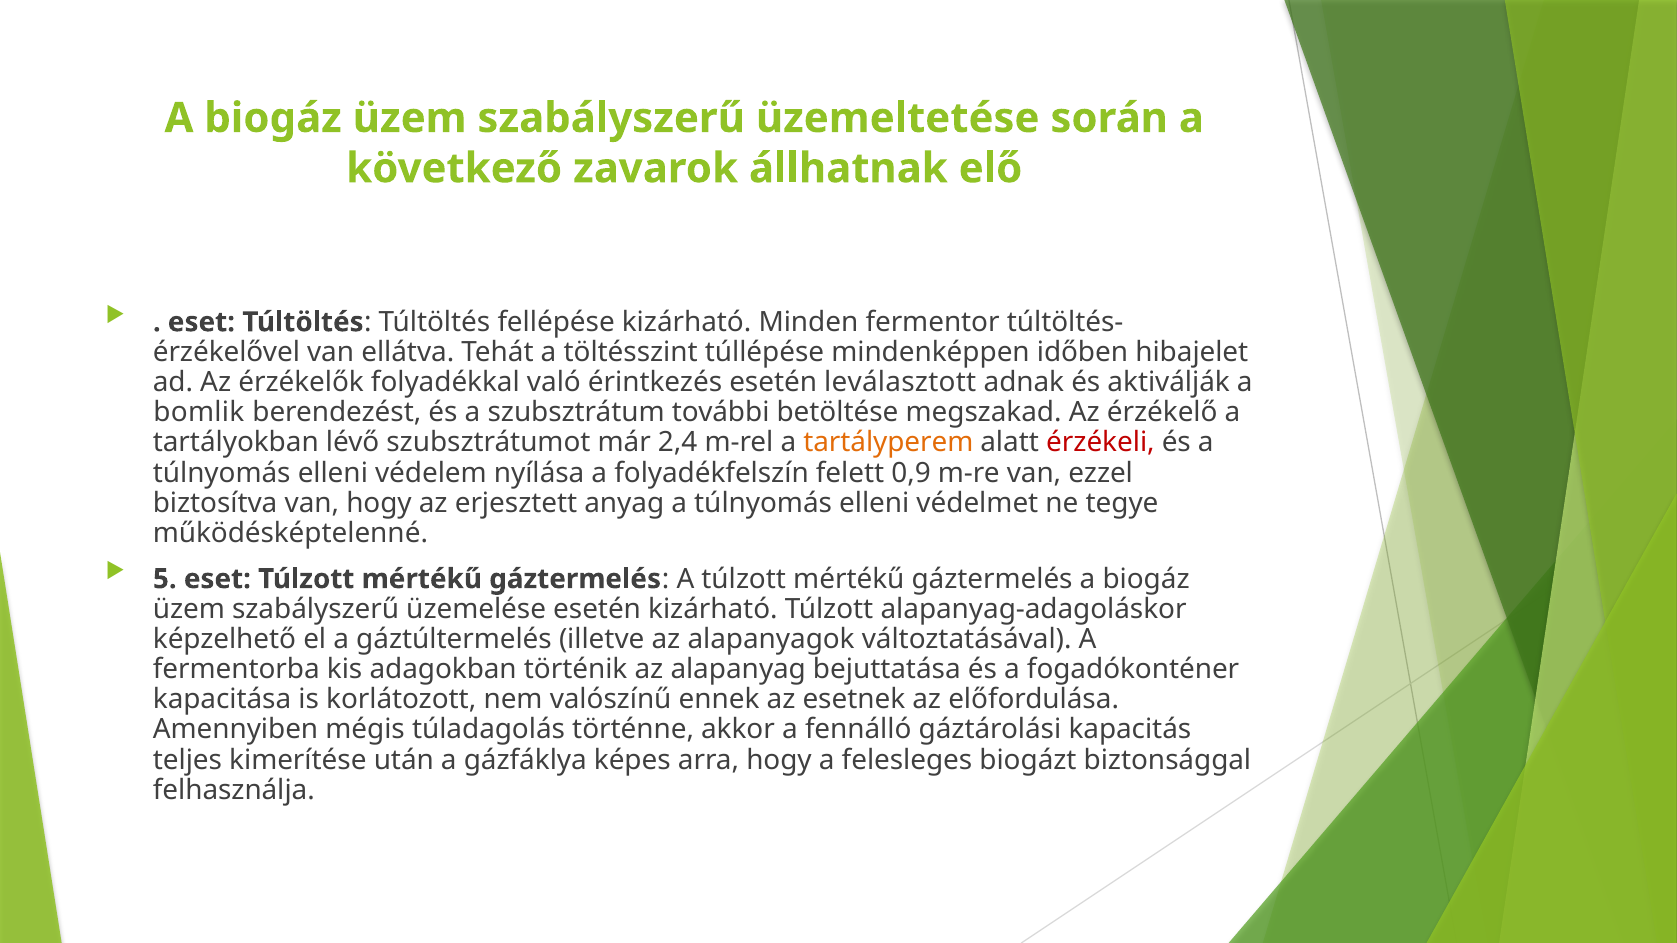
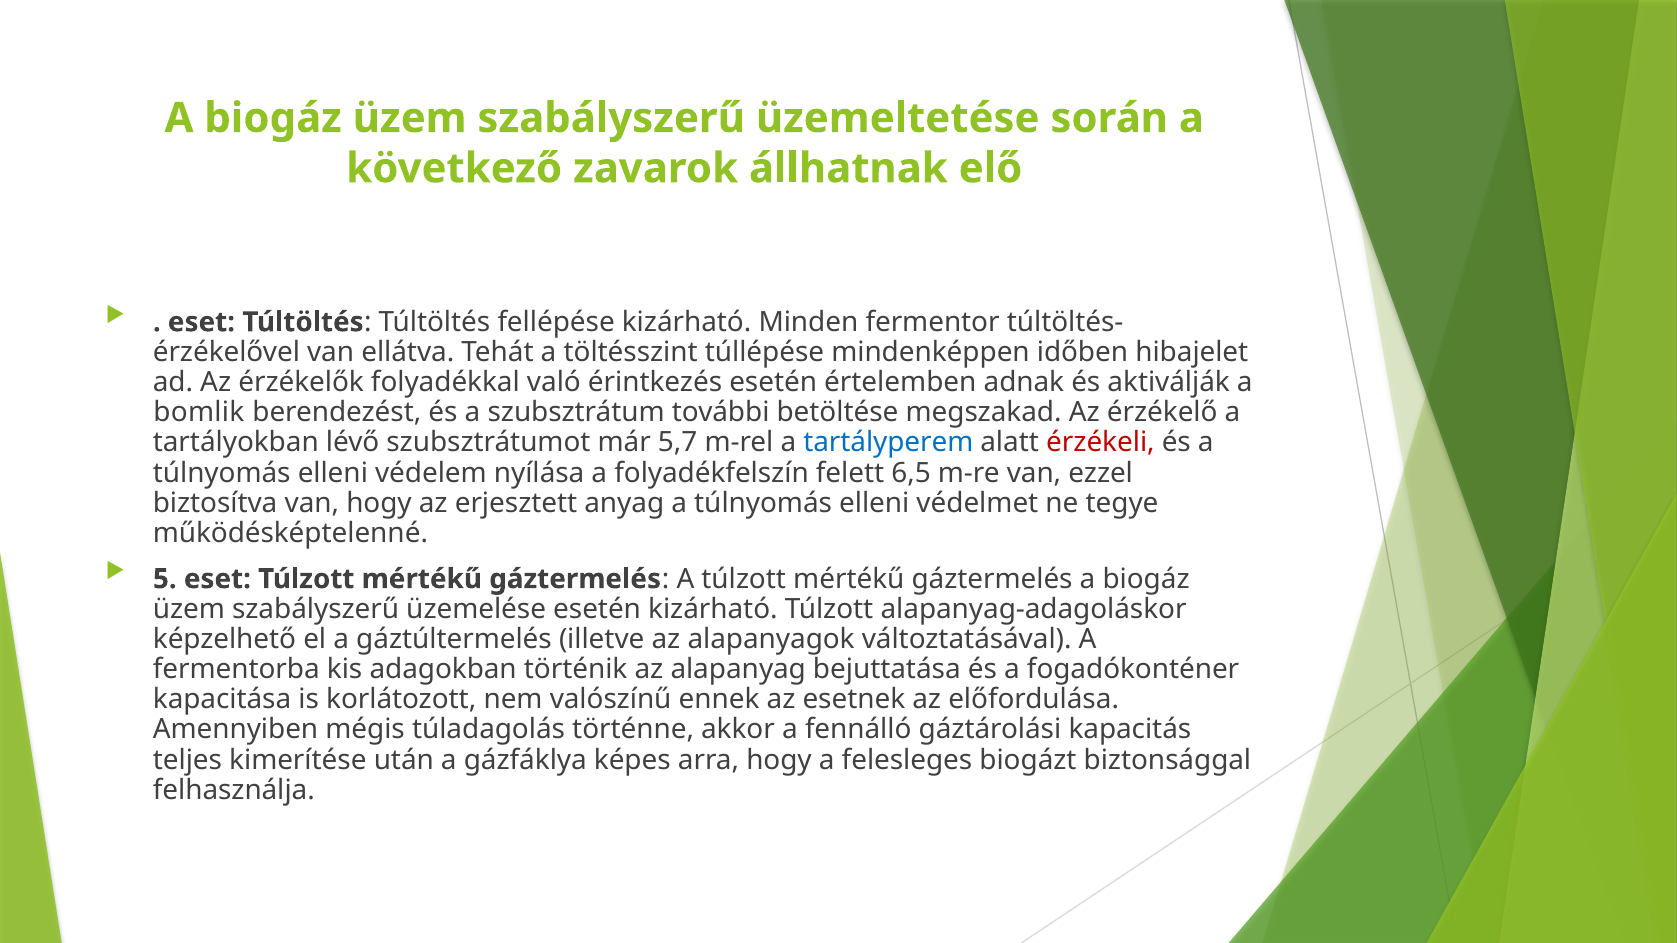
leválasztott: leválasztott -> értelemben (900, 383)
2,4: 2,4 -> 5,7 (678, 443)
tartályperem colour: orange -> blue (888, 443)
0,9: 0,9 -> 6,5 (911, 473)
